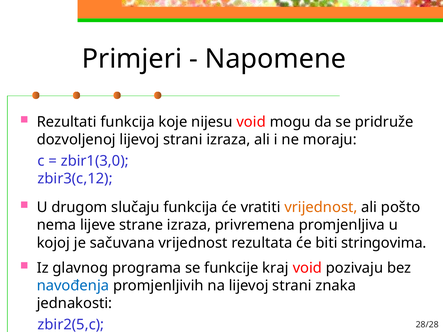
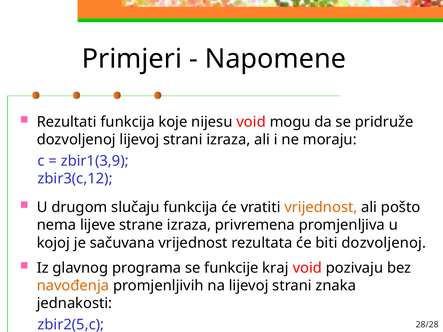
zbir1(3,0: zbir1(3,0 -> zbir1(3,9 (95, 161)
biti stringovima: stringovima -> dozvoljenoj (384, 243)
navođenja colour: blue -> orange (73, 286)
